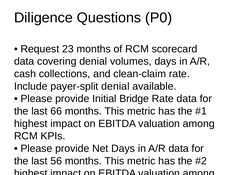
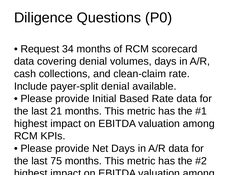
23: 23 -> 34 (68, 49)
Bridge: Bridge -> Based (134, 99)
66: 66 -> 21 (56, 111)
56: 56 -> 75 (56, 161)
